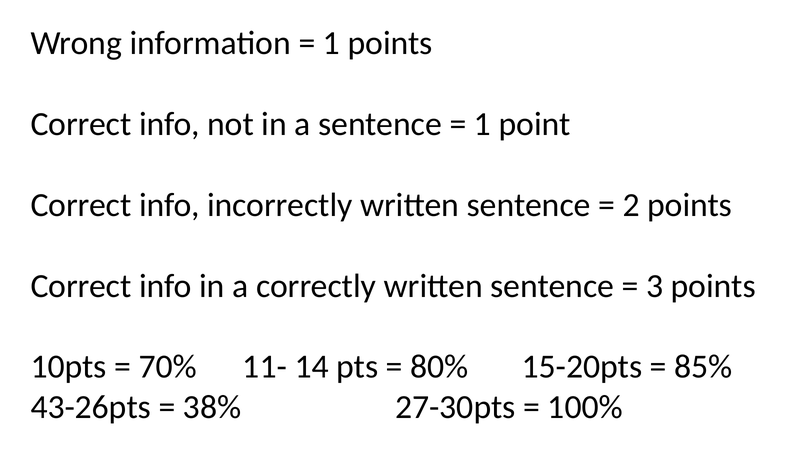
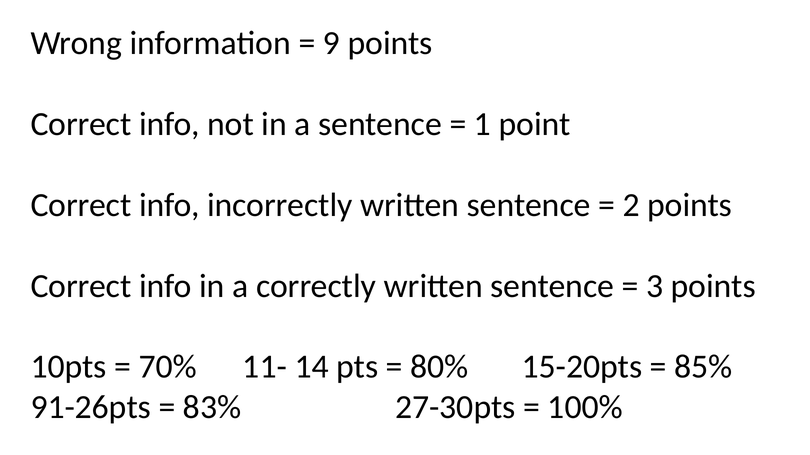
1: 1 -> 9 (331, 43)
43-26pts: 43-26pts -> 91-26pts (91, 408)
38%: 38% -> 83% (212, 408)
